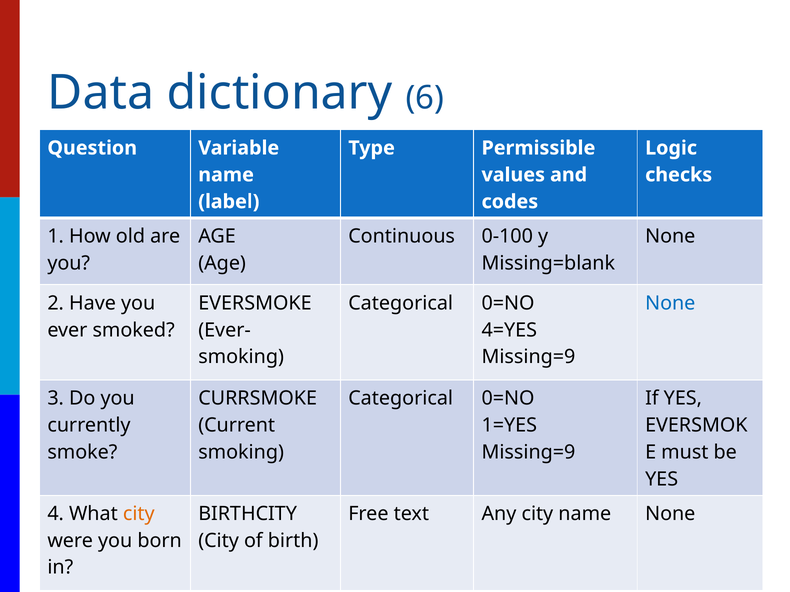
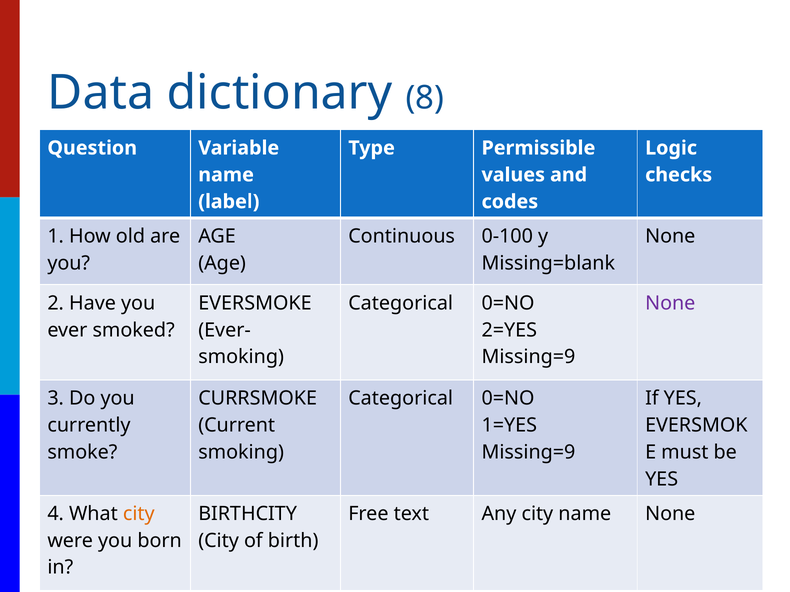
6: 6 -> 8 (425, 98)
None colour: blue -> purple (670, 303)
4=YES: 4=YES -> 2=YES (509, 330)
